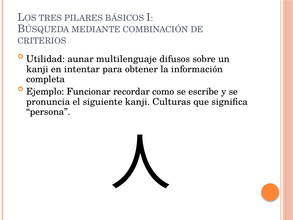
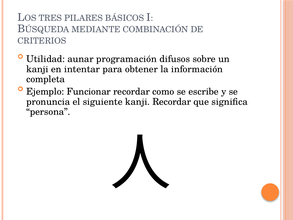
multilenguaje: multilenguaje -> programación (126, 59)
kanji Culturas: Culturas -> Recordar (172, 102)
